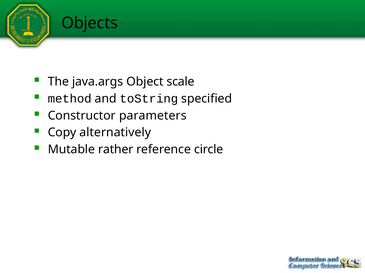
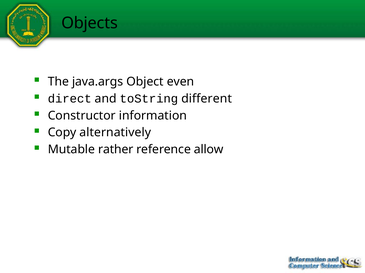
scale: scale -> even (181, 82)
method: method -> direct (70, 99)
specified: specified -> different (207, 99)
parameters: parameters -> information (153, 116)
circle: circle -> allow (209, 150)
